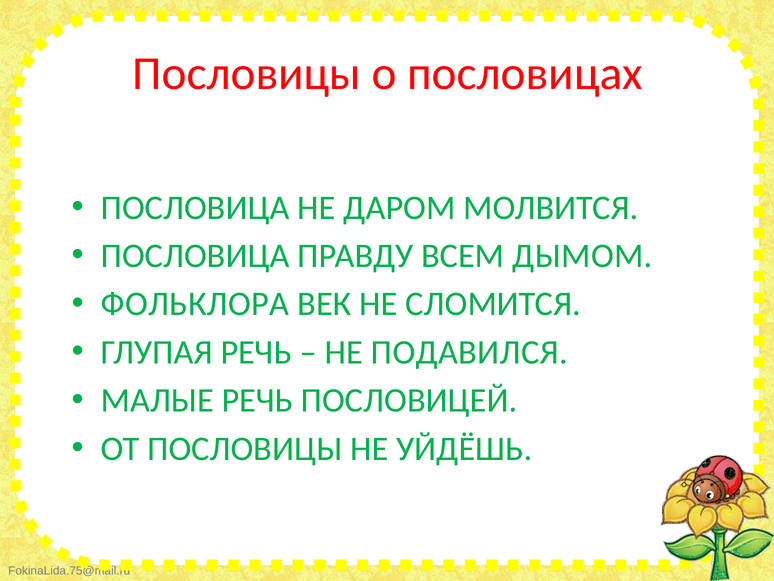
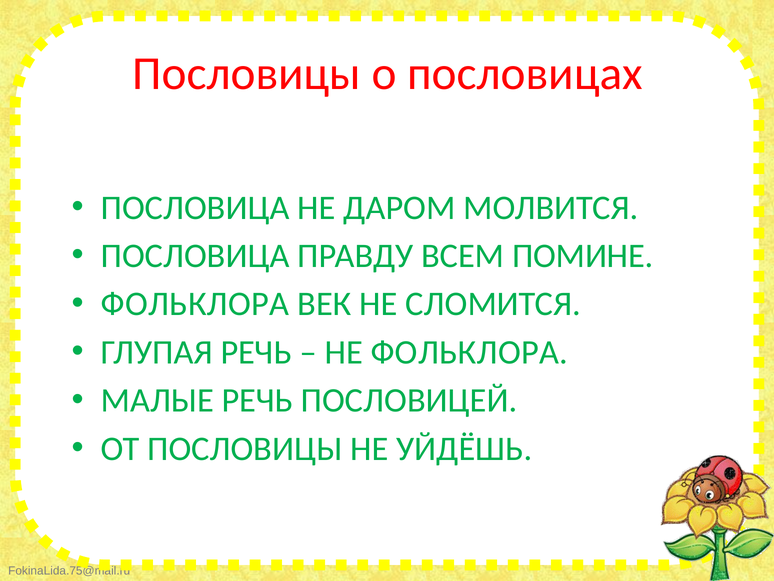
ДЫМОМ: ДЫМОМ -> ПОМИНЕ (583, 256)
НЕ ПОДАВИЛСЯ: ПОДАВИЛСЯ -> ФОЛЬКЛОРА (469, 352)
